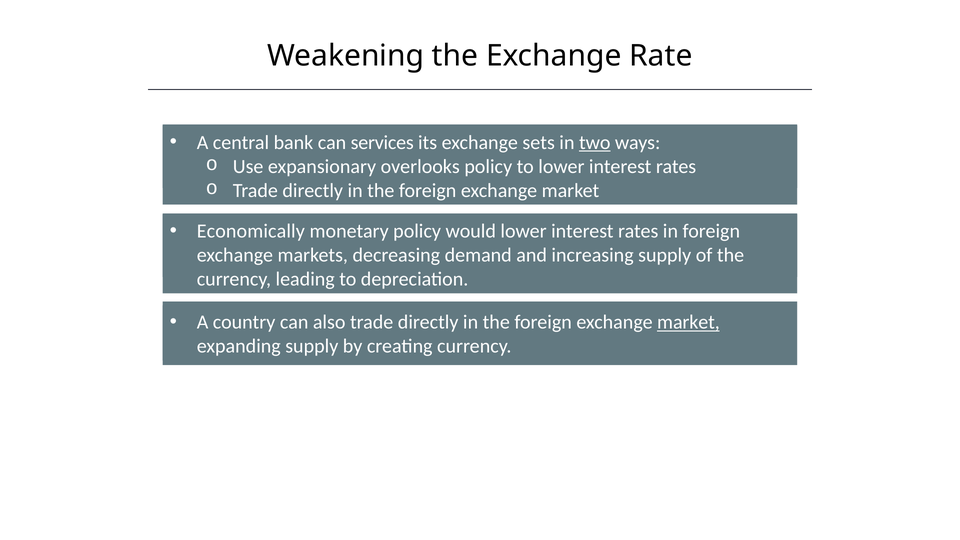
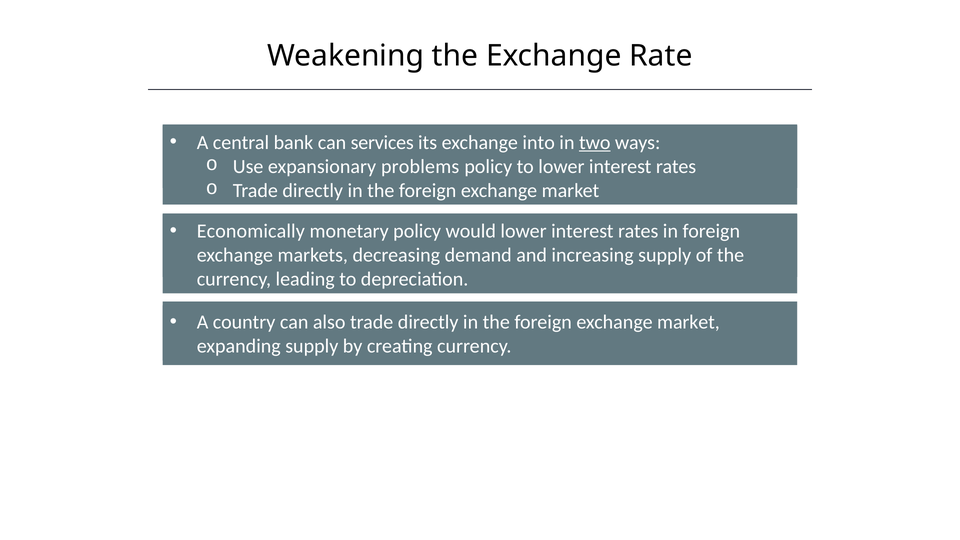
sets: sets -> into (539, 142)
overlooks: overlooks -> problems (420, 166)
market underline: present -> none (688, 322)
